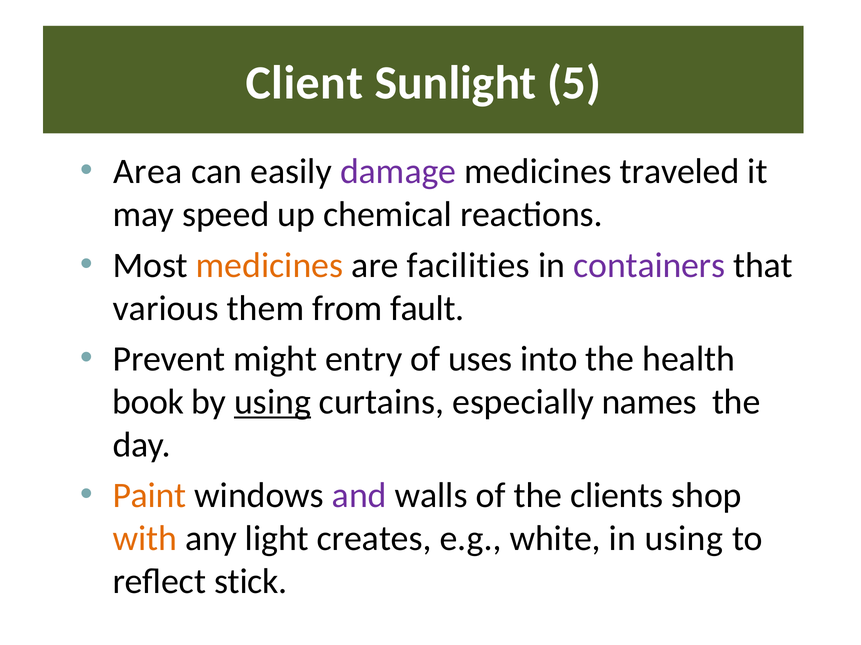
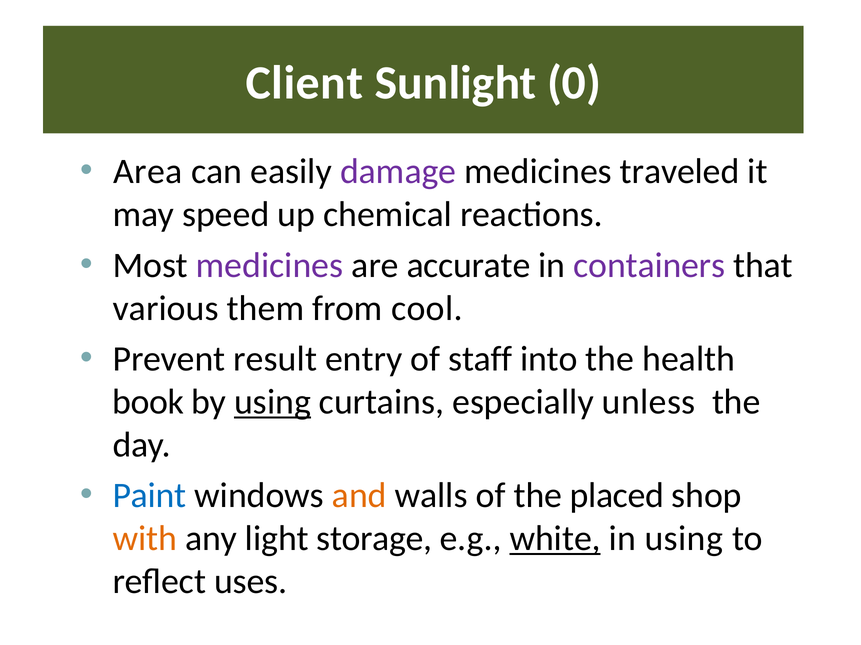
5: 5 -> 0 (574, 83)
medicines colour: orange -> purple (270, 266)
facilities: facilities -> accurate (468, 266)
fault: fault -> cool (427, 309)
might: might -> result (275, 359)
uses: uses -> staff (480, 359)
names: names -> unless (649, 402)
Paint colour: orange -> blue (150, 496)
and colour: purple -> orange (359, 496)
clients: clients -> placed (617, 496)
creates: creates -> storage (374, 539)
white underline: none -> present (555, 539)
stick: stick -> uses (251, 582)
